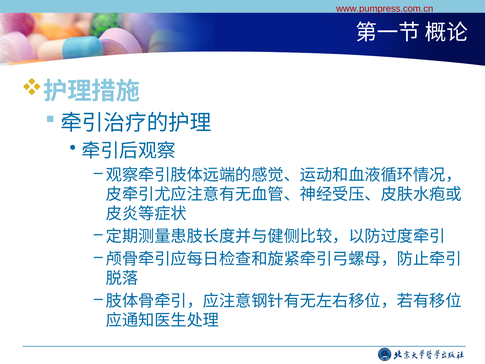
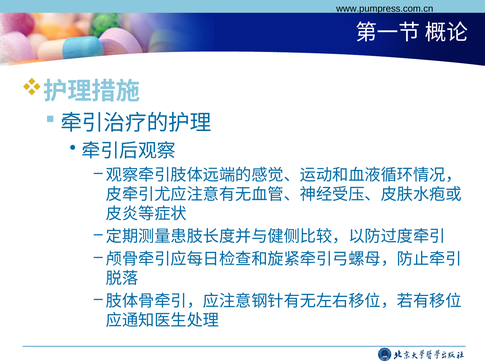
www.pumpress.com.cn colour: red -> black (385, 9)
